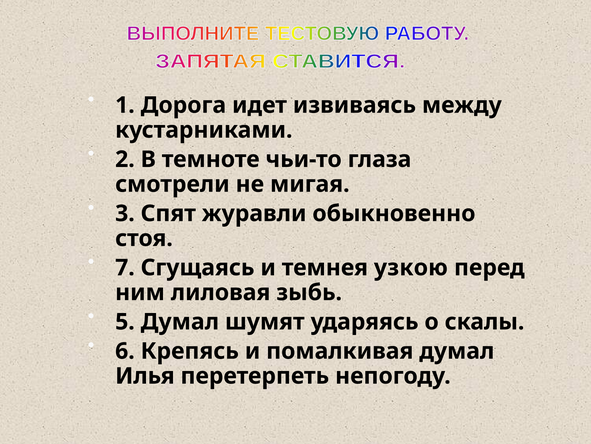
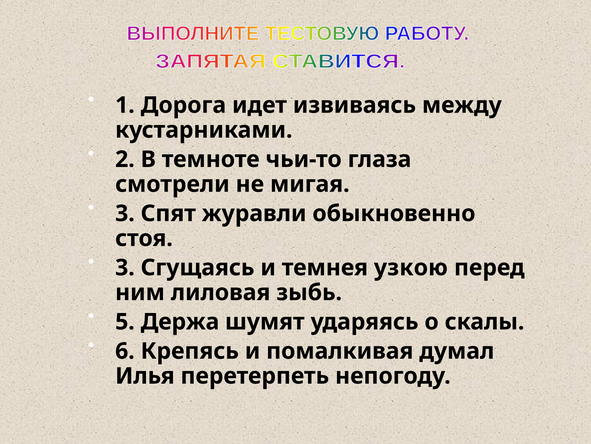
7: 7 -> 3 (125, 267)
5 Думал: Думал -> Держа (180, 321)
